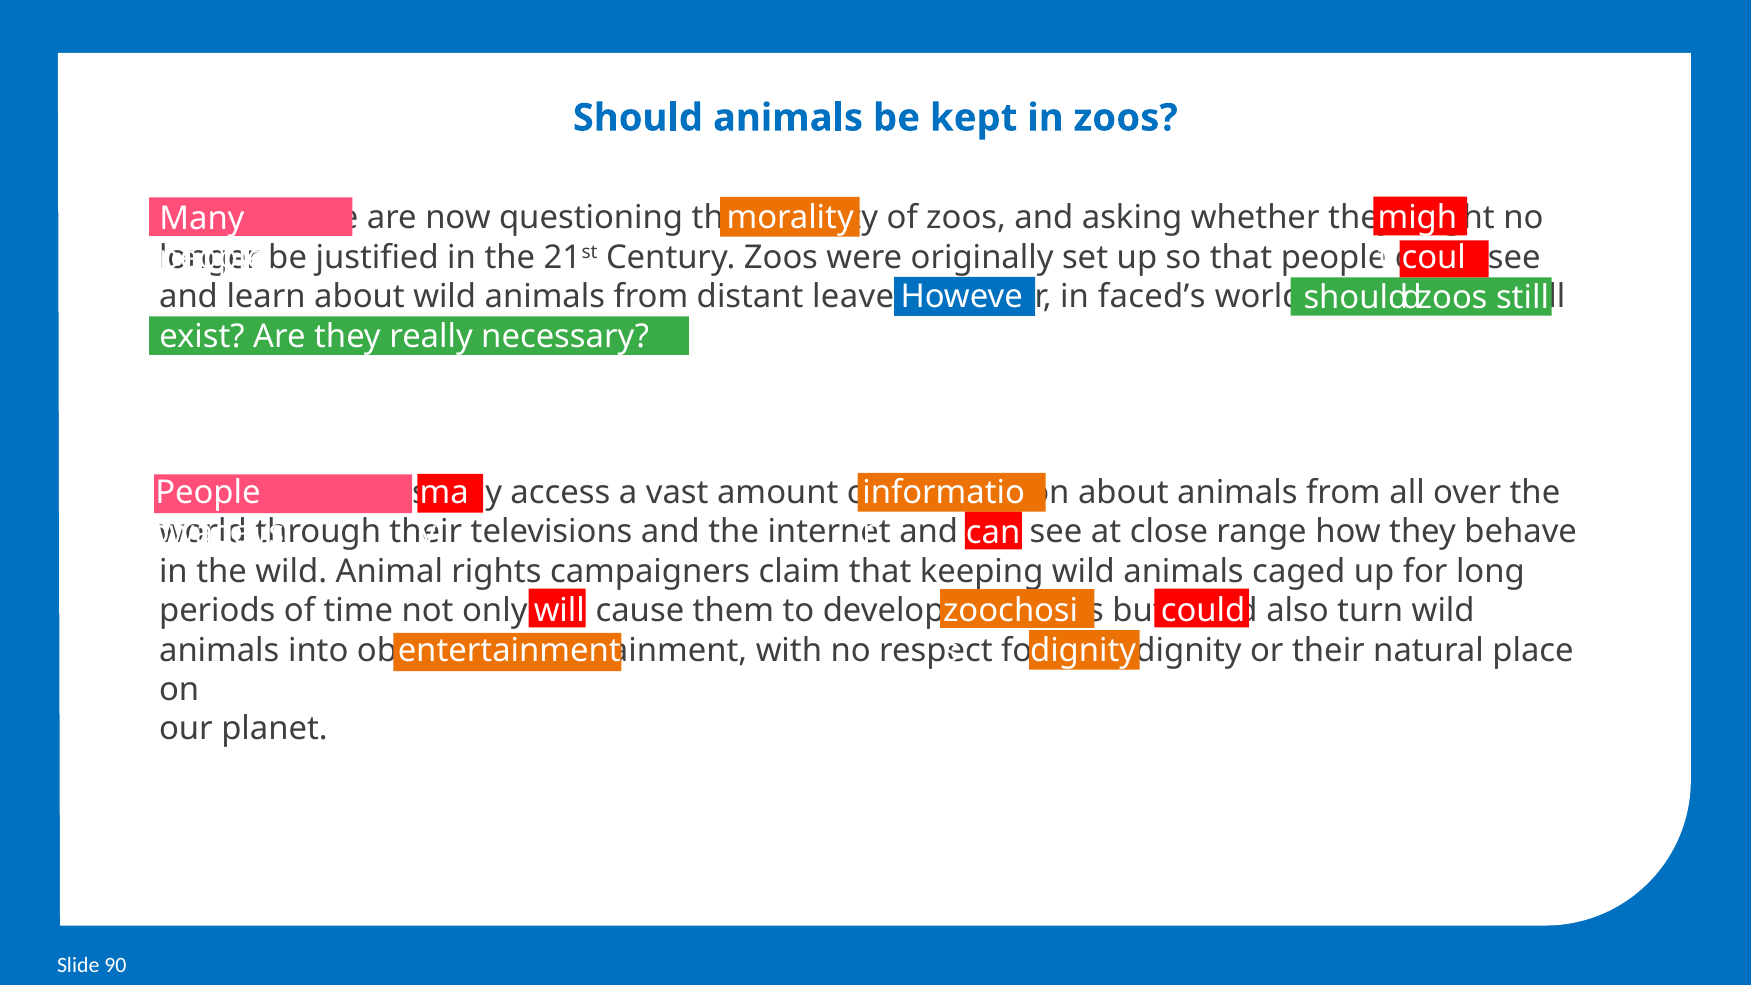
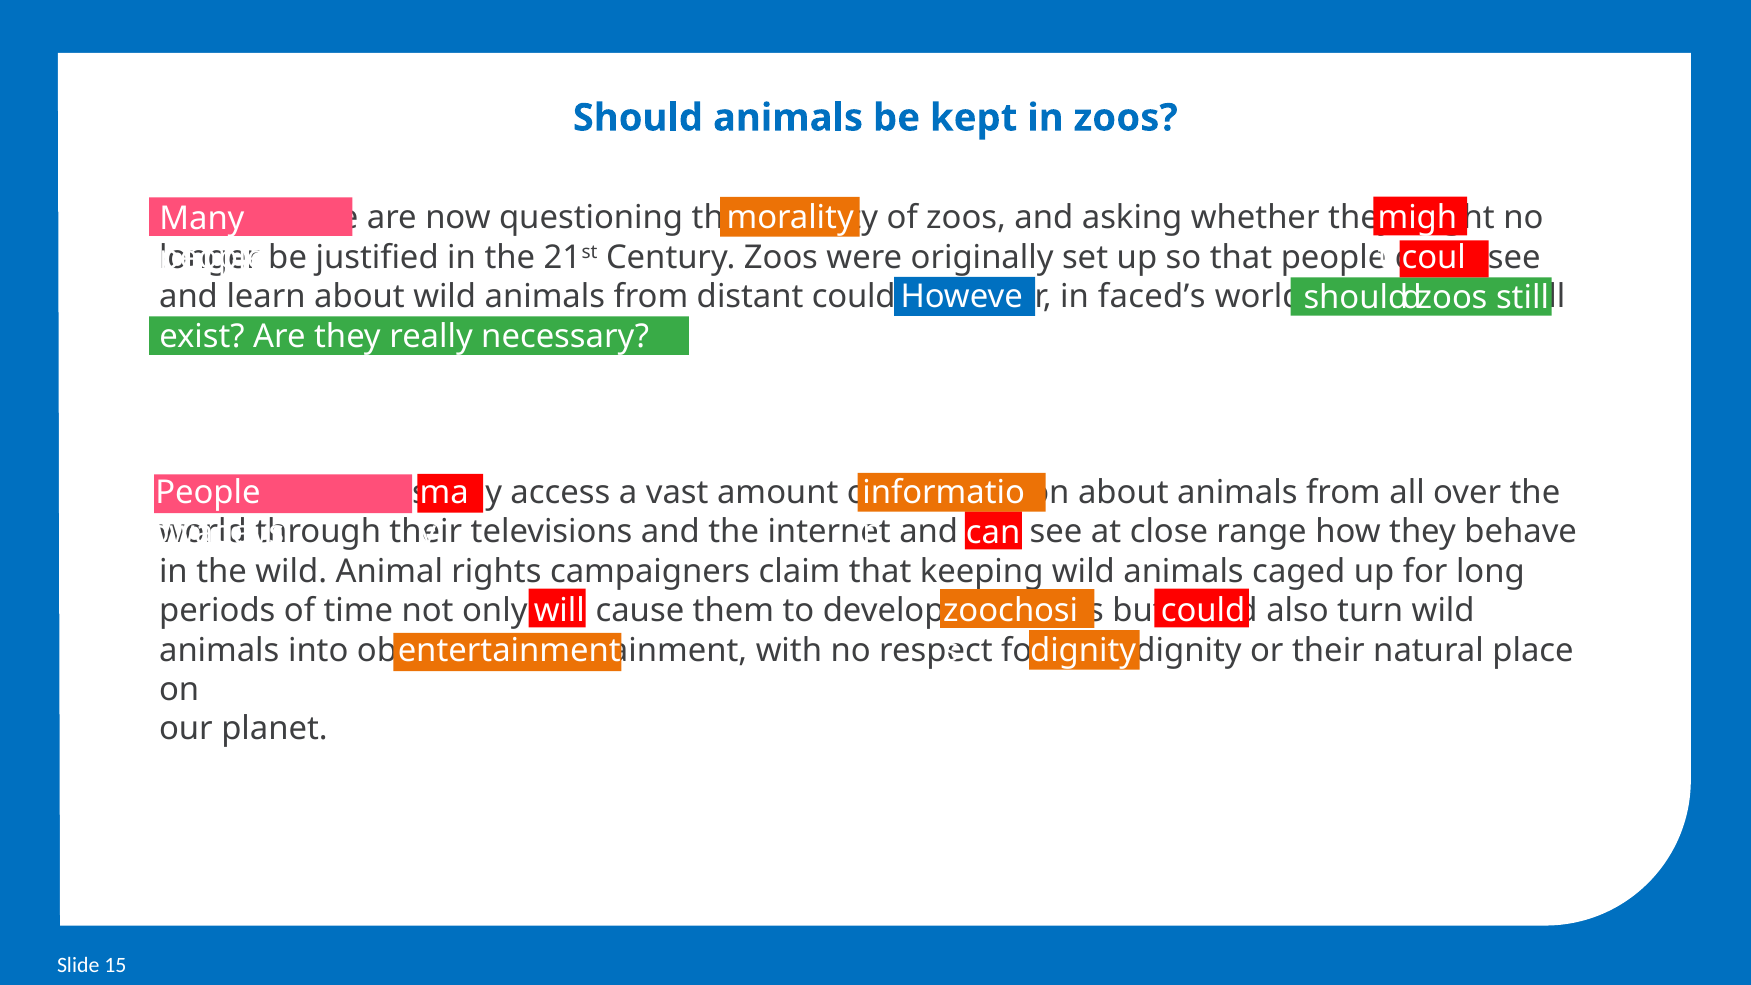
distant leave: leave -> could (858, 297)
90: 90 -> 15 (115, 965)
